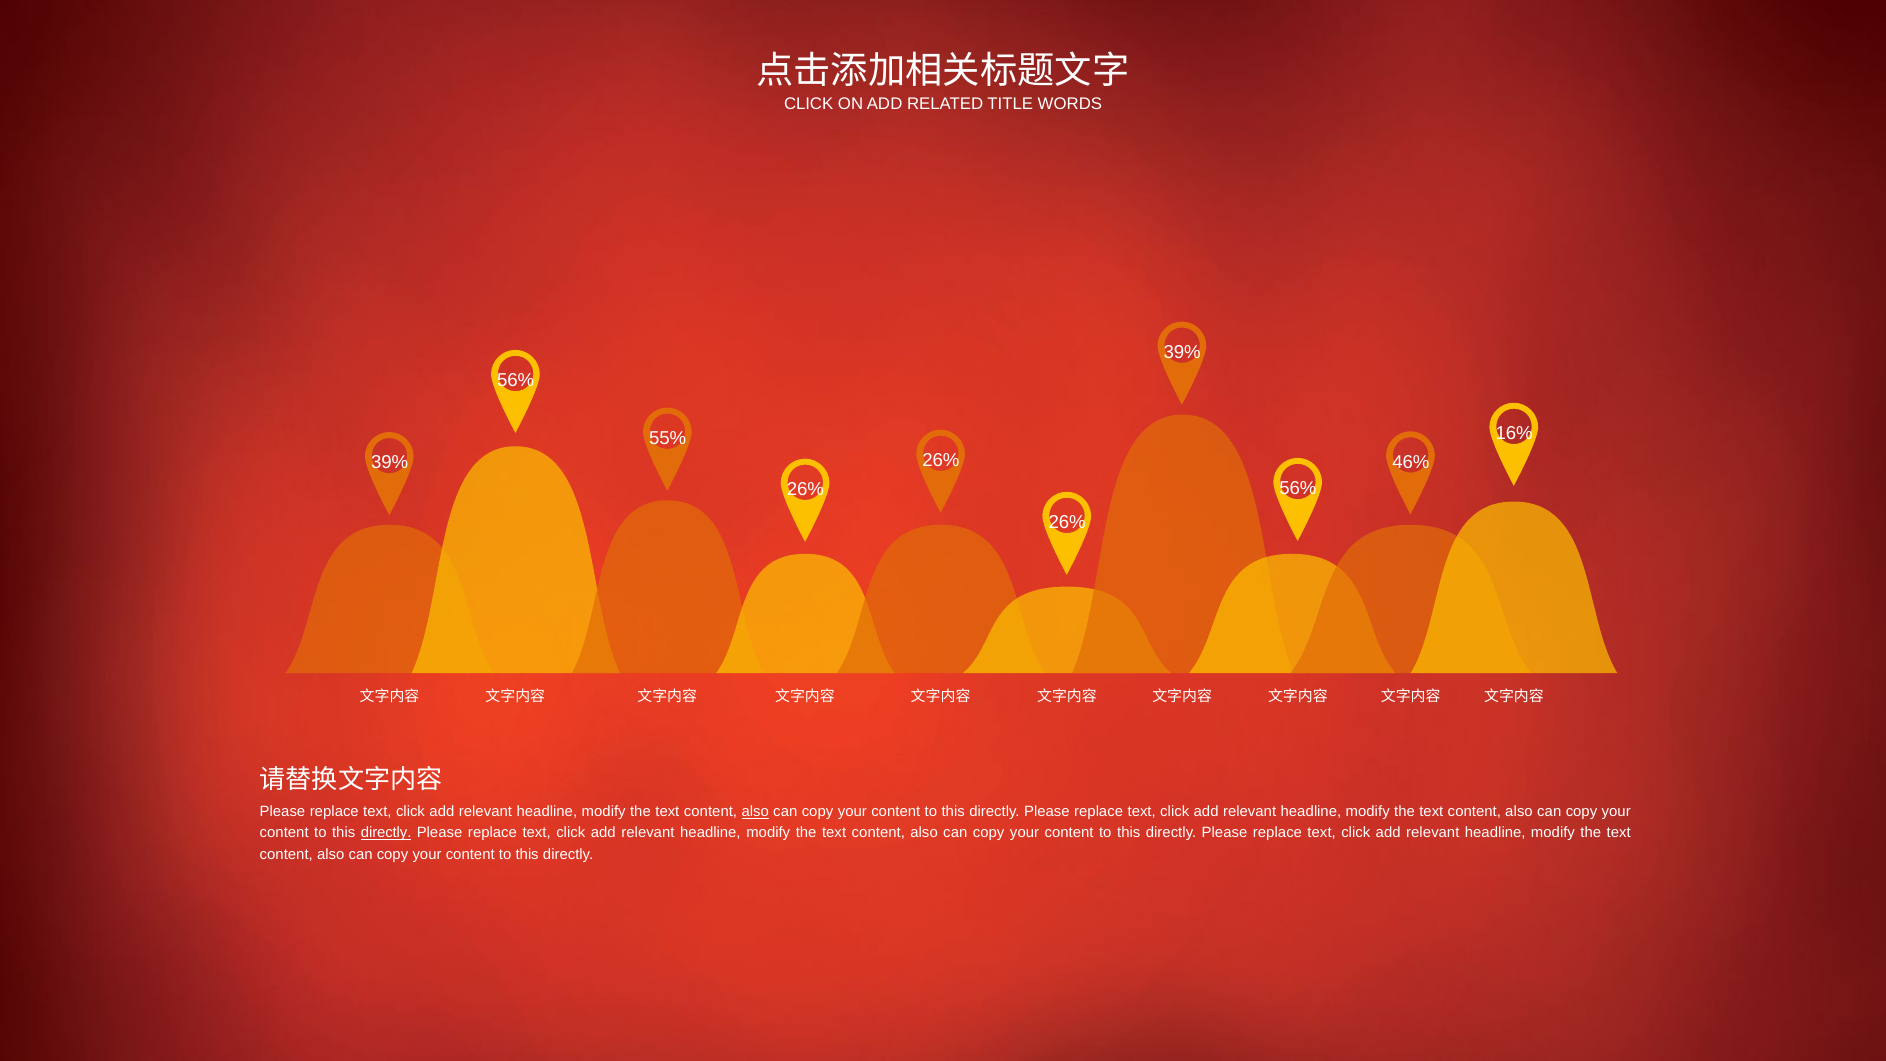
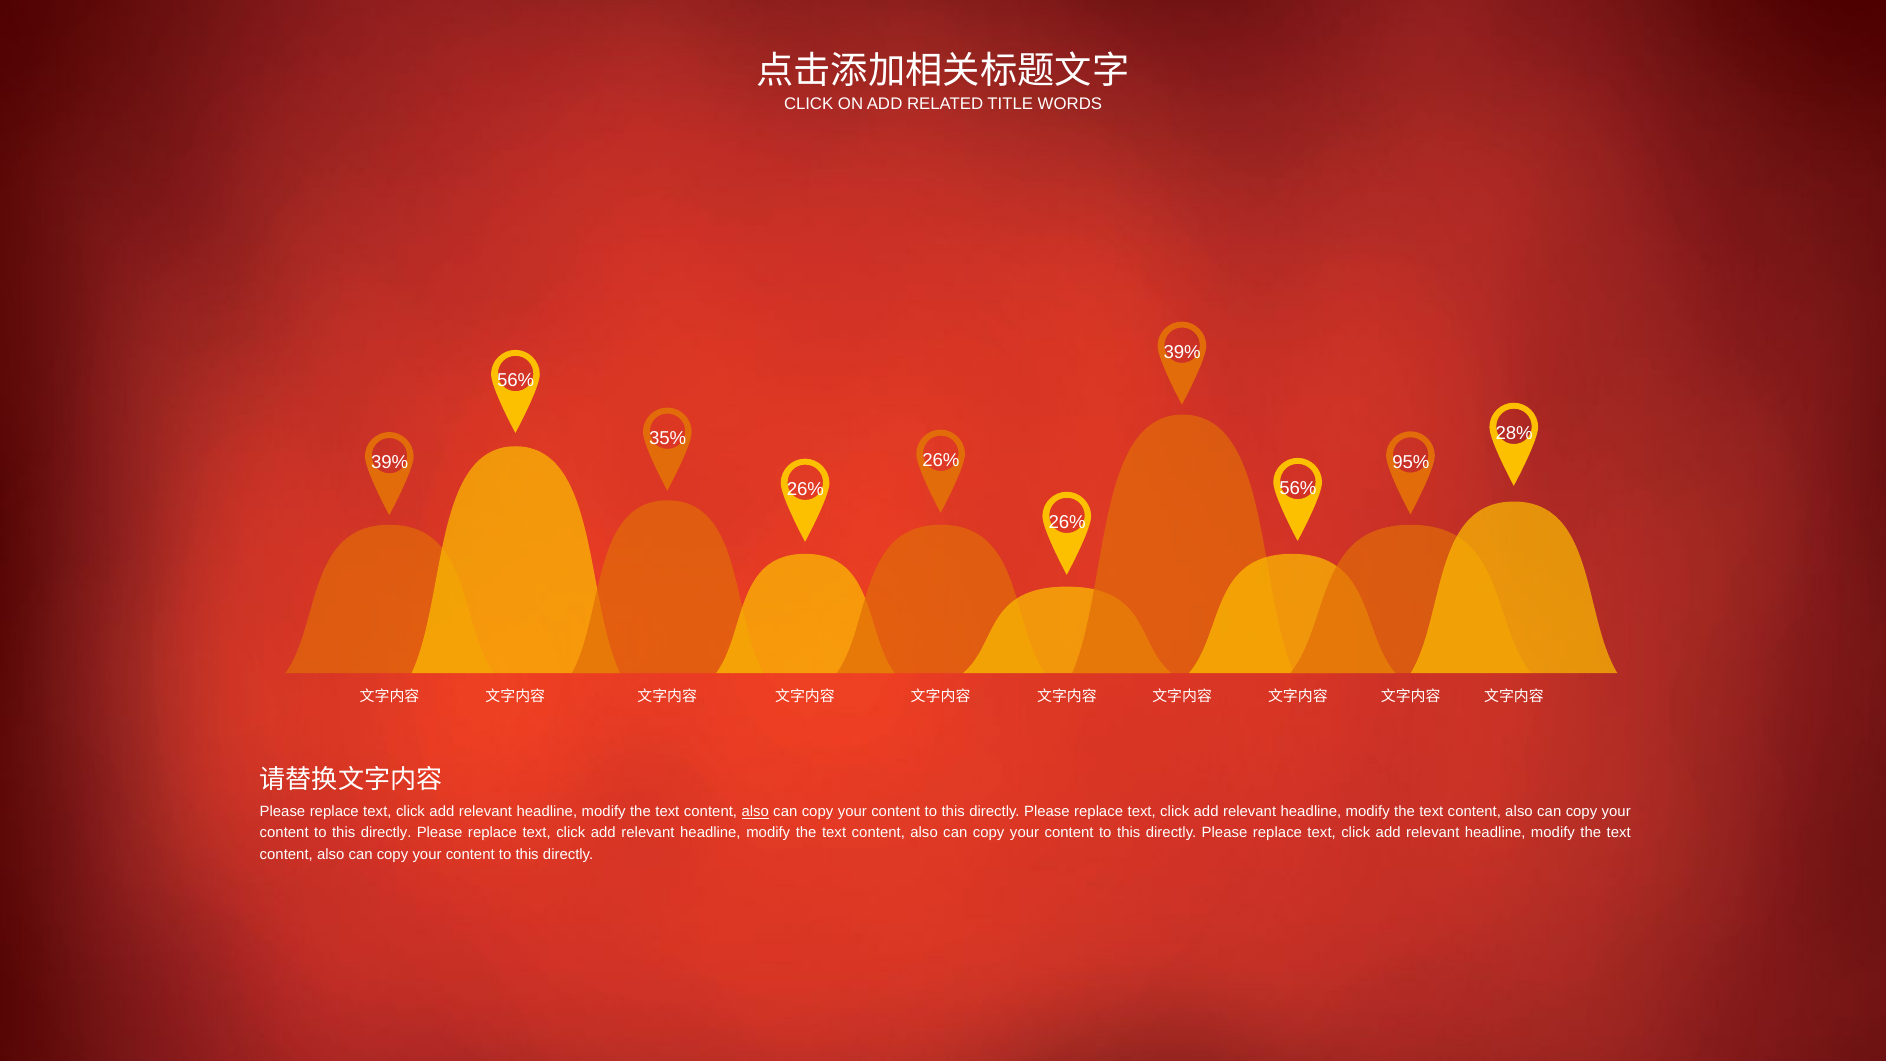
16%: 16% -> 28% (1514, 433)
55%: 55% -> 35% (668, 438)
46%: 46% -> 95% (1411, 462)
directly underline: present -> none (386, 833)
